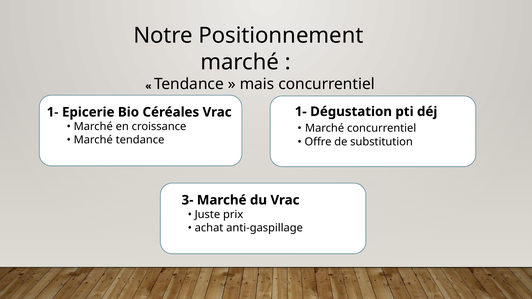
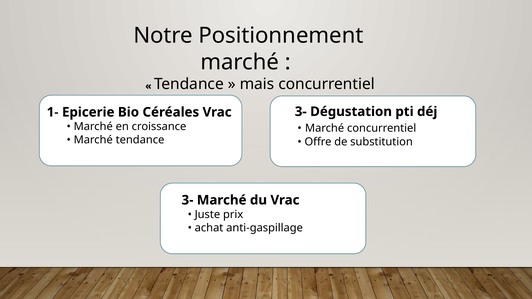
1-: 1- -> 3- (301, 112)
